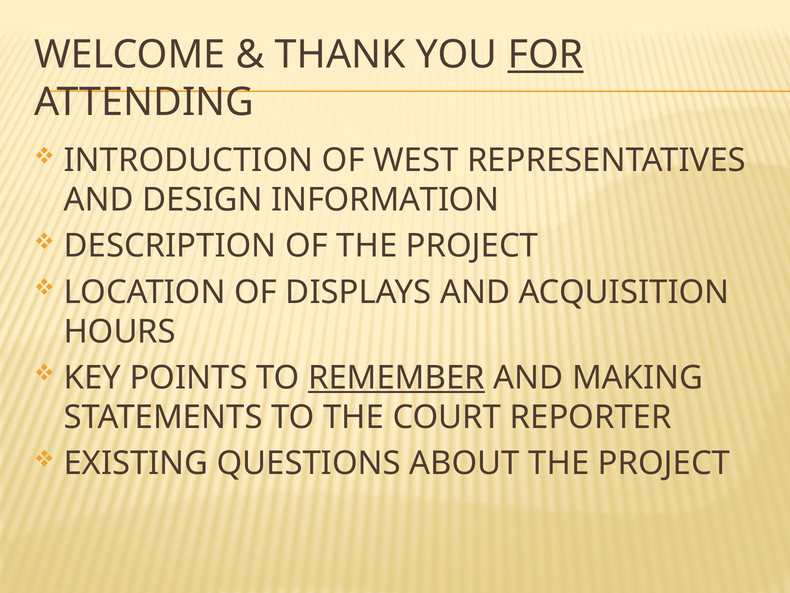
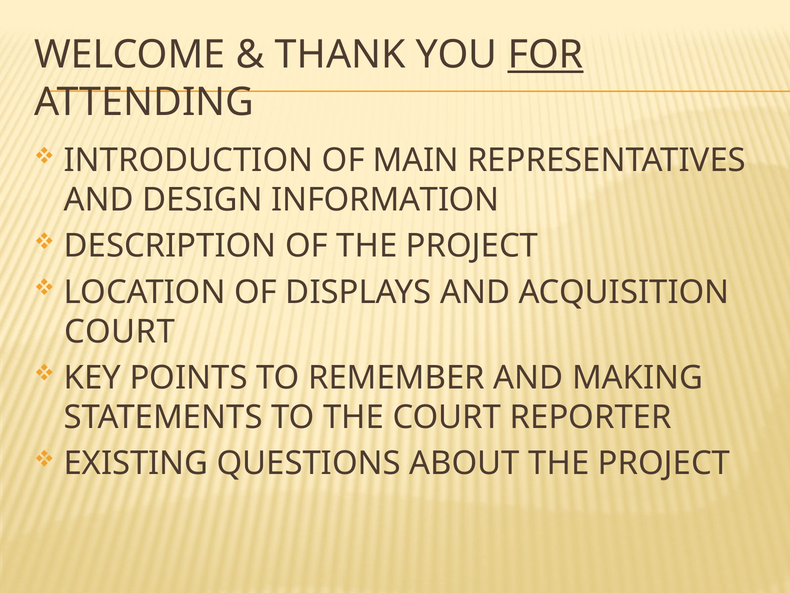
WEST: WEST -> MAIN (416, 160)
HOURS: HOURS -> COURT (120, 331)
REMEMBER underline: present -> none (397, 377)
